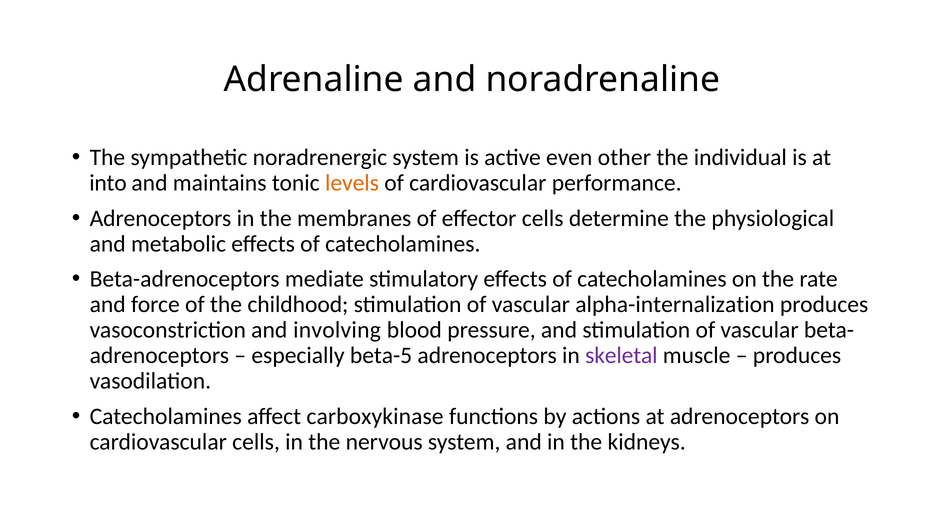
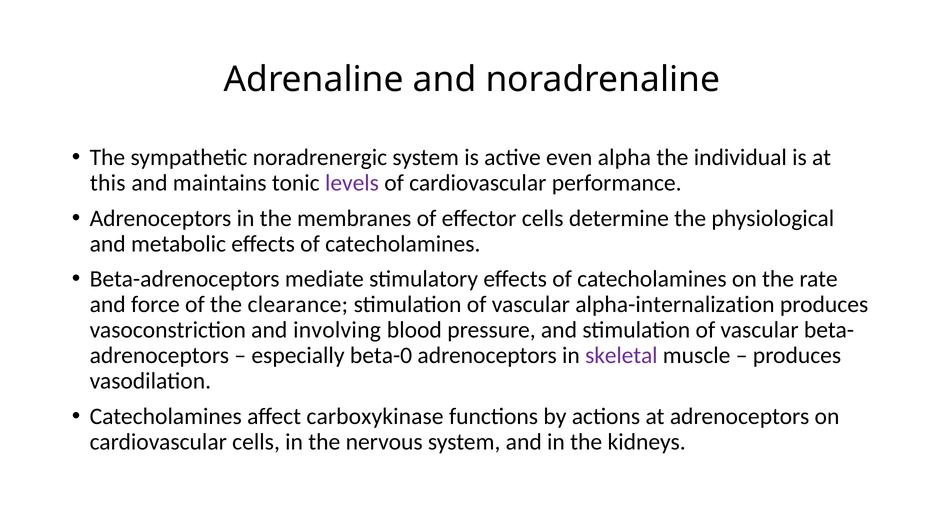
other: other -> alpha (624, 157)
into: into -> this (108, 183)
levels colour: orange -> purple (352, 183)
childhood: childhood -> clearance (298, 305)
beta-5: beta-5 -> beta-0 (381, 356)
